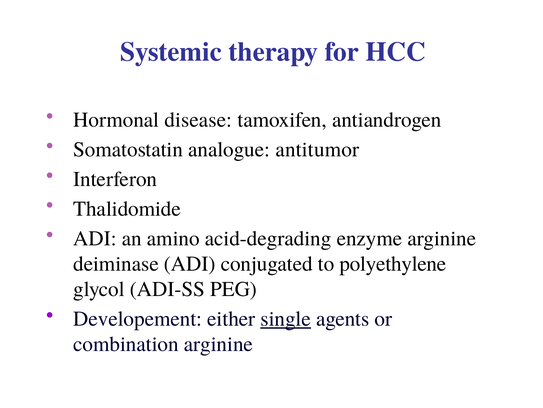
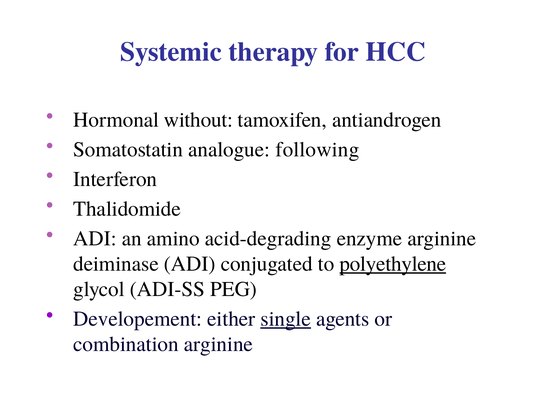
disease: disease -> without (198, 120)
antitumor: antitumor -> following (317, 149)
polyethylene underline: none -> present (393, 263)
